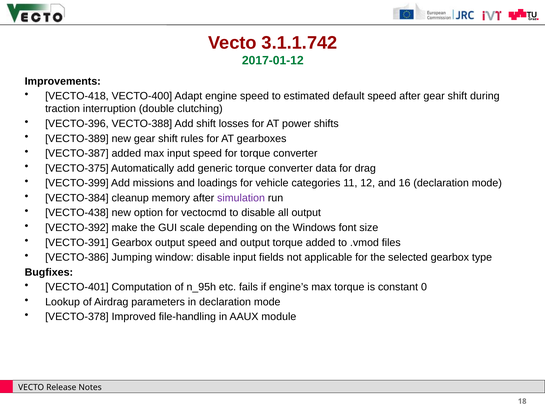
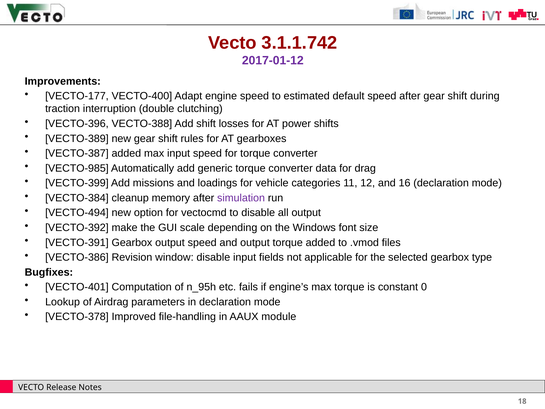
2017-01-12 colour: green -> purple (273, 60)
VECTO-418: VECTO-418 -> VECTO-177 (77, 96)
VECTO-375: VECTO-375 -> VECTO-985 (77, 168)
VECTO-438: VECTO-438 -> VECTO-494 (77, 213)
Jumping: Jumping -> Revision (132, 257)
